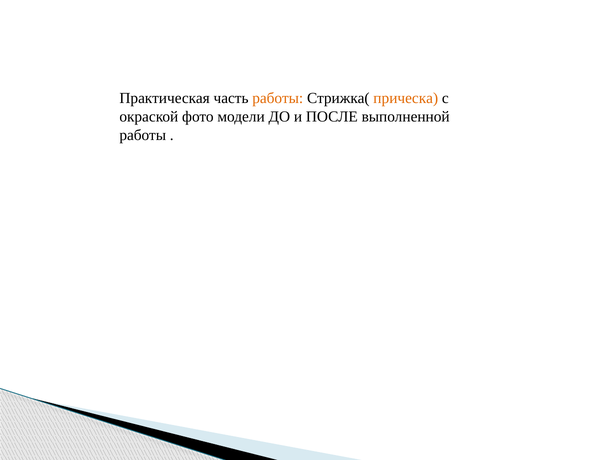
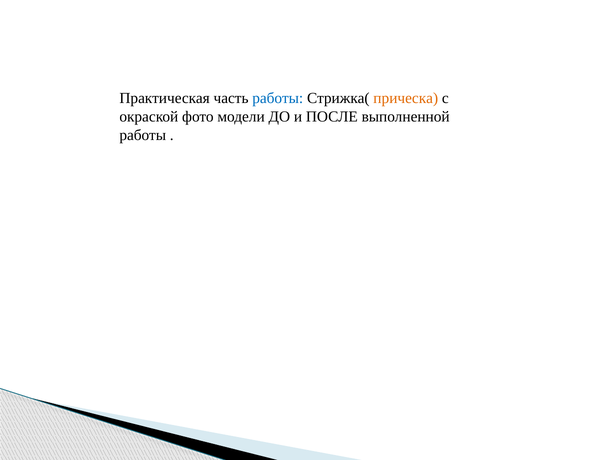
работы colour: orange -> blue (278, 98)
